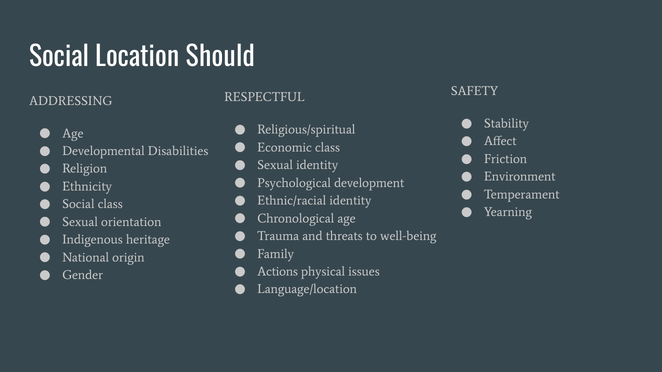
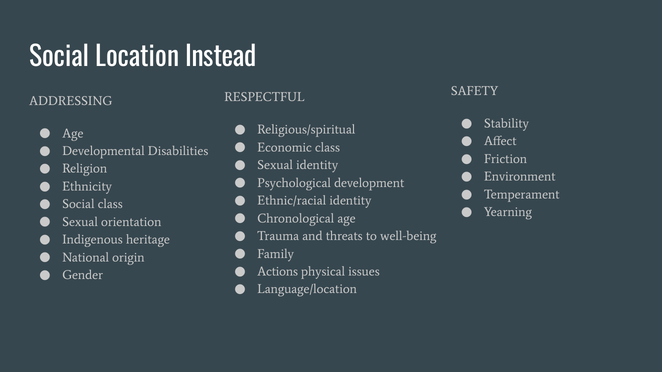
Should: Should -> Instead (221, 57)
